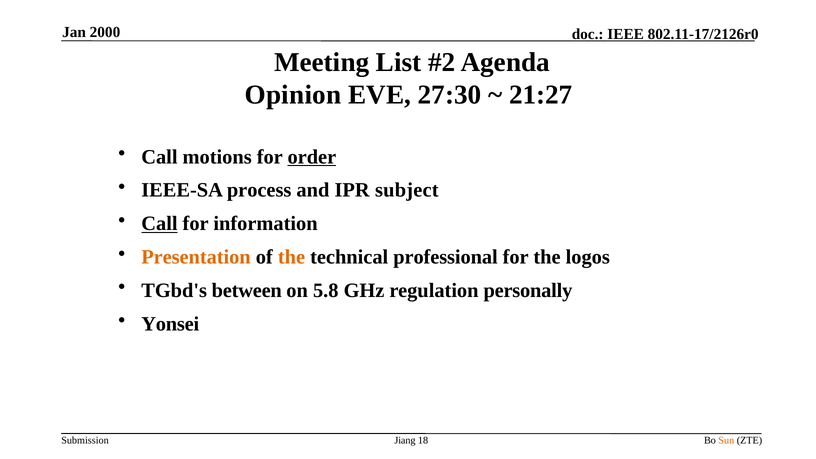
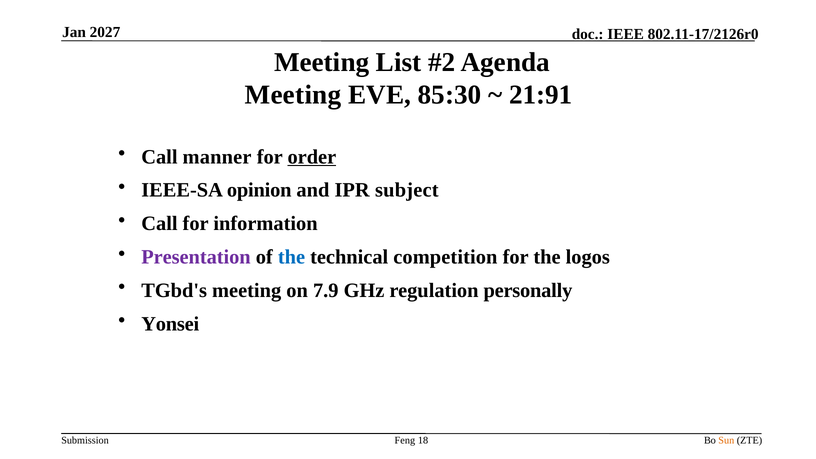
2000: 2000 -> 2027 (105, 32)
Opinion: Opinion -> Meeting (293, 95)
27:30: 27:30 -> 85:30 (450, 95)
21:27: 21:27 -> 21:91 (541, 95)
motions: motions -> manner (217, 157)
process: process -> opinion (259, 190)
Call underline: present -> none (159, 224)
Presentation colour: orange -> purple (196, 257)
the colour: orange -> blue (291, 257)
professional: professional -> competition (445, 257)
TGbd's between: between -> meeting (247, 291)
5.8: 5.8 -> 7.9 (326, 291)
Jiang: Jiang -> Feng (405, 440)
